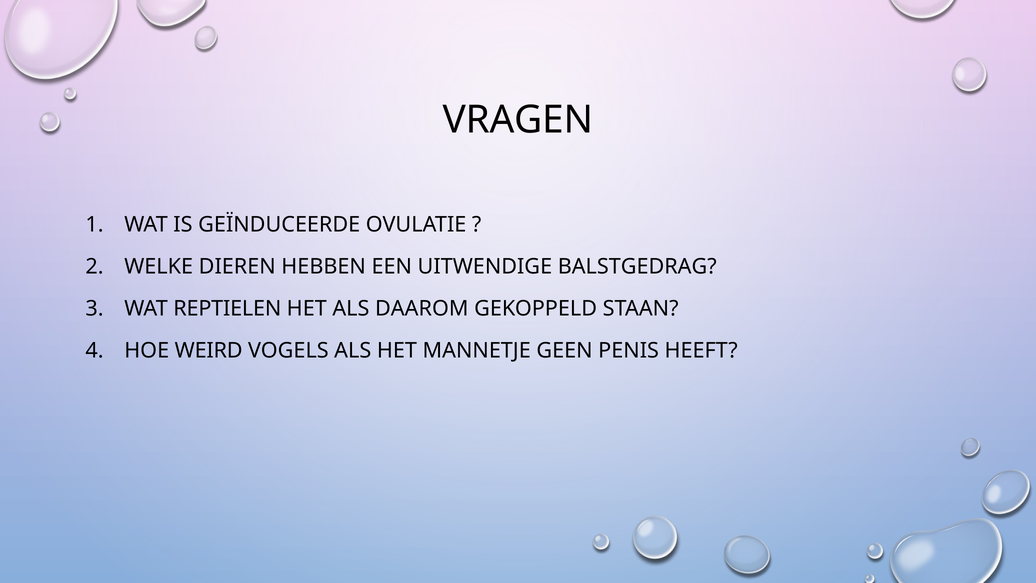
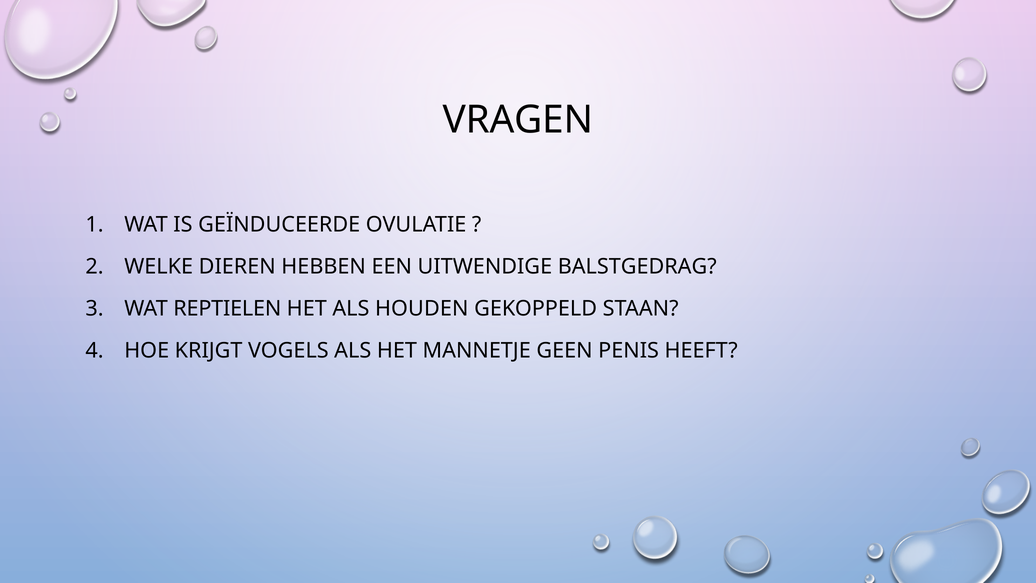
DAAROM: DAAROM -> HOUDEN (422, 308)
WEIRD: WEIRD -> KRIJGT (209, 350)
